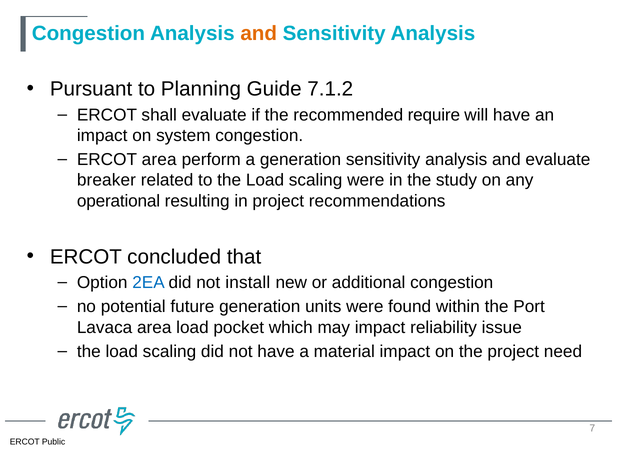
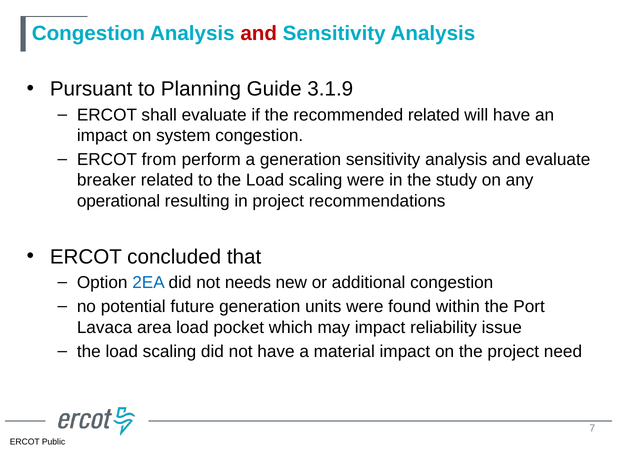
and colour: orange -> red (259, 33)
7.1.2: 7.1.2 -> 3.1.9 (330, 89)
recommended require: require -> related (434, 115)
ERCOT area: area -> from (159, 159)
install: install -> needs (248, 282)
